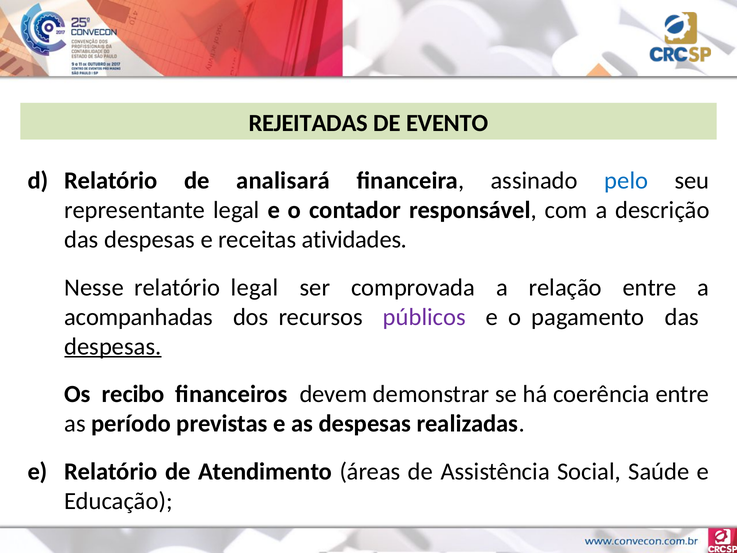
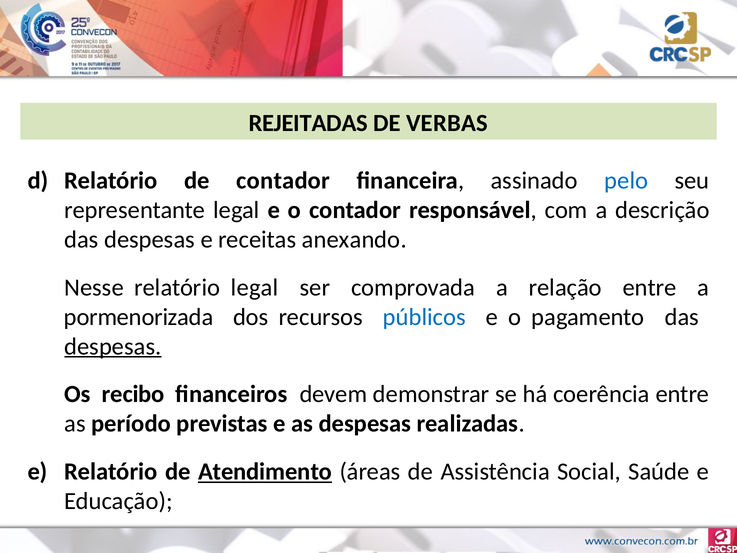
EVENTO: EVENTO -> VERBAS (447, 123)
de analisará: analisará -> contador (283, 180)
atividades: atividades -> anexando (354, 239)
acompanhadas: acompanhadas -> pormenorizada (139, 317)
públicos colour: purple -> blue (424, 317)
Atendimento underline: none -> present (265, 472)
